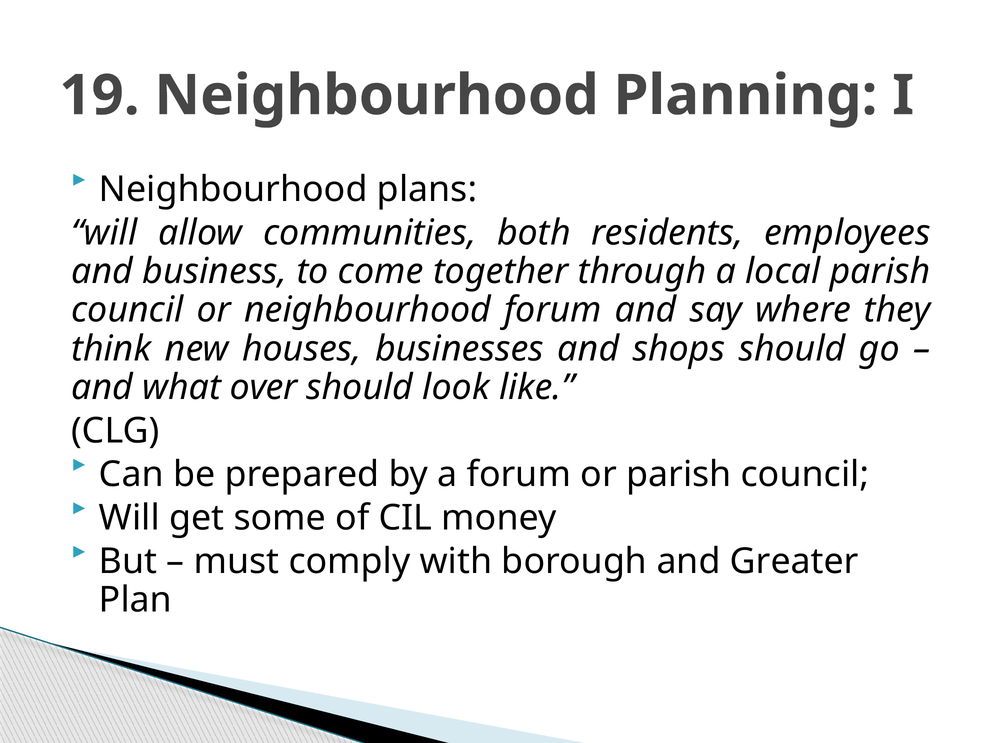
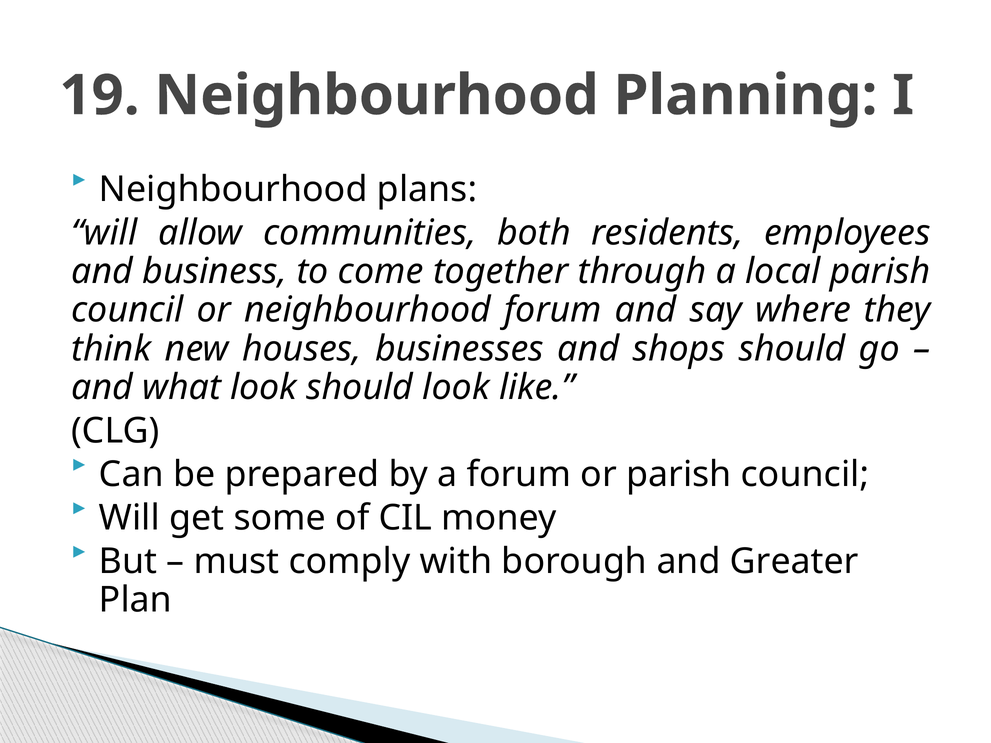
what over: over -> look (264, 387)
